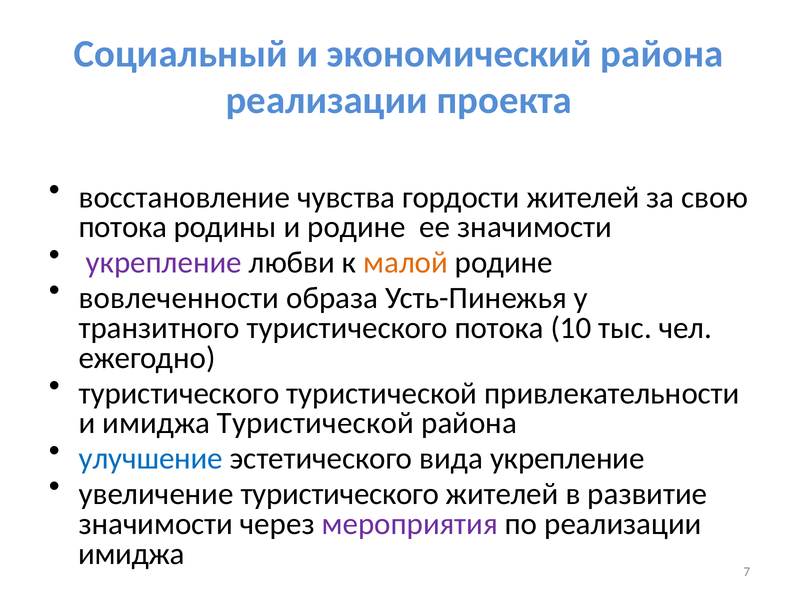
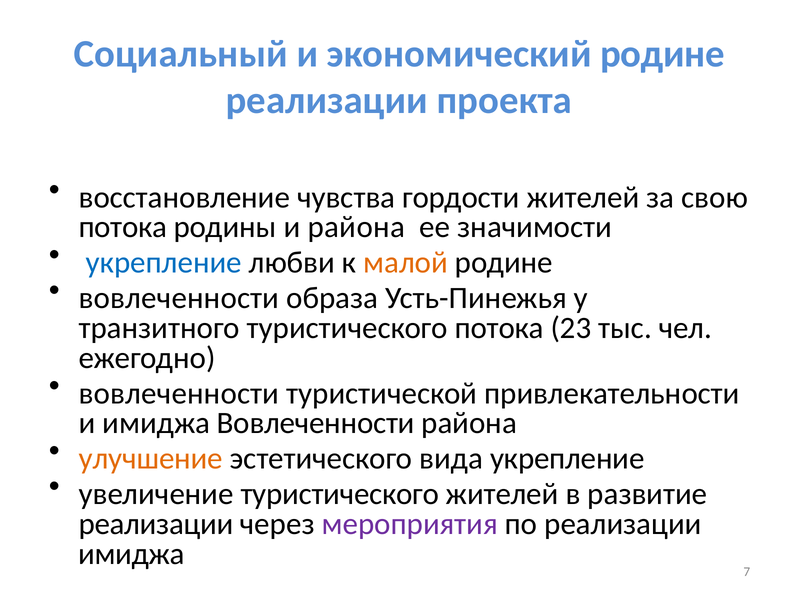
экономический района: района -> родине (662, 54)
и родине: родине -> района (356, 227)
укрепление colour: purple -> blue (164, 262)
10: 10 -> 23 (571, 328)
туристического: туристического -> вовлеченности (179, 393)
имиджа Туристической: Туристической -> Вовлеченности (316, 423)
улучшение colour: blue -> orange (151, 458)
значимости: значимости -> реализации (156, 524)
